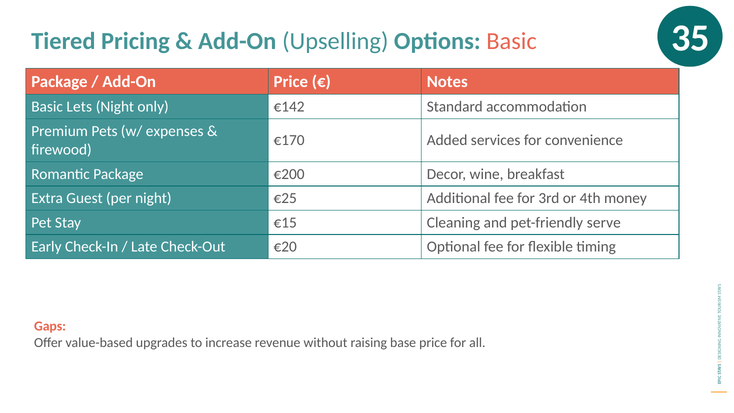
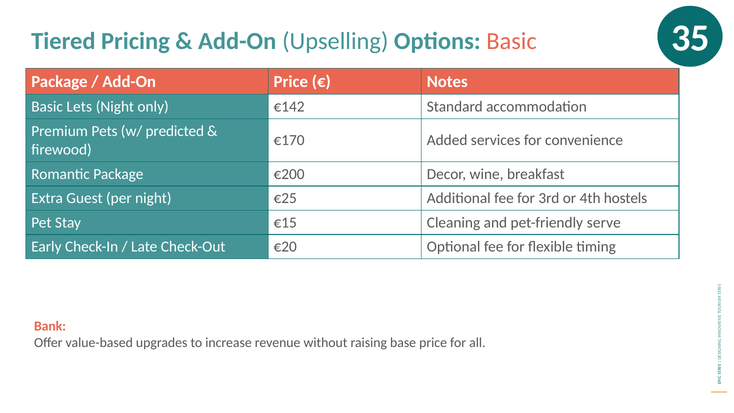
expenses: expenses -> predicted (175, 131)
money: money -> hostels (626, 198)
Gaps: Gaps -> Bank (50, 326)
